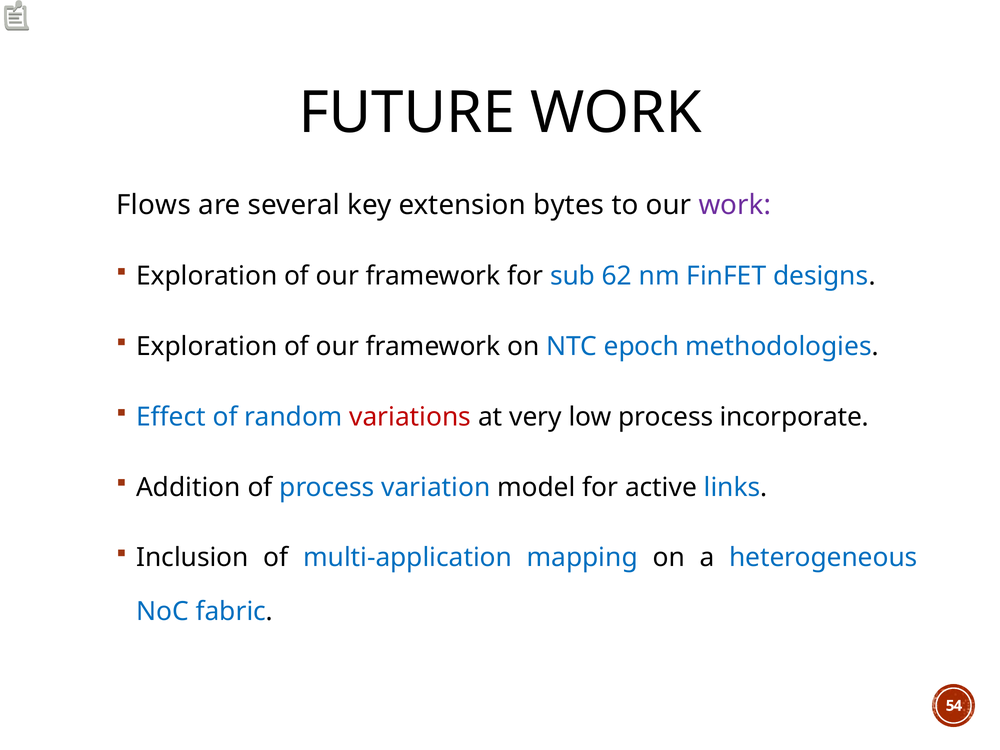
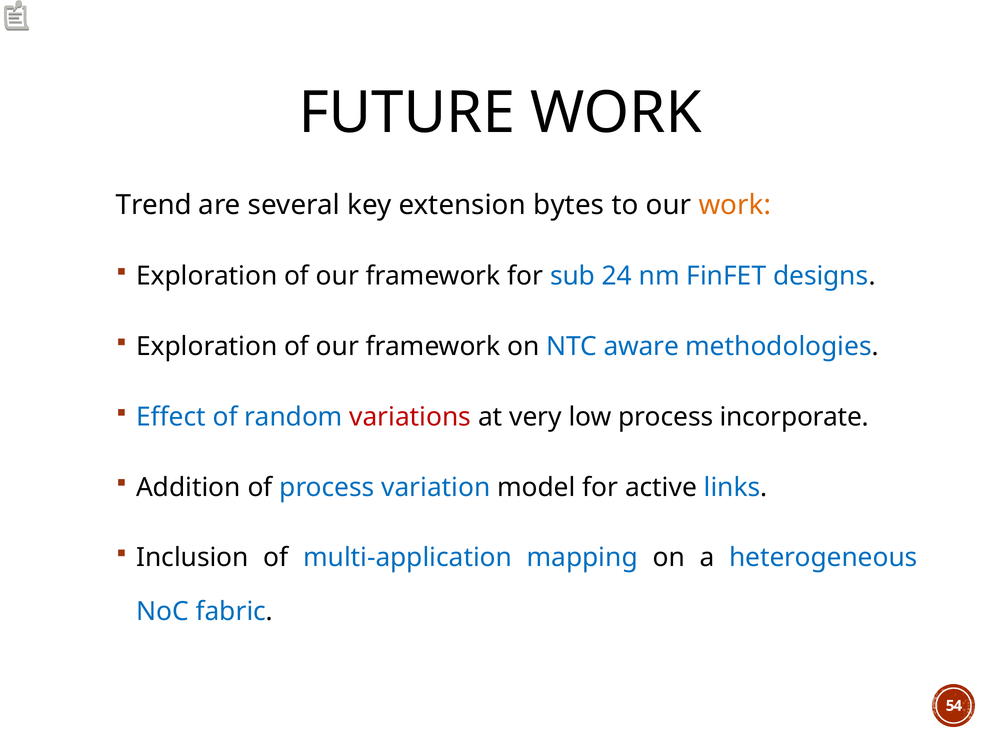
Flows: Flows -> Trend (154, 205)
work colour: purple -> orange (735, 205)
62: 62 -> 24 (617, 276)
epoch: epoch -> aware (641, 347)
